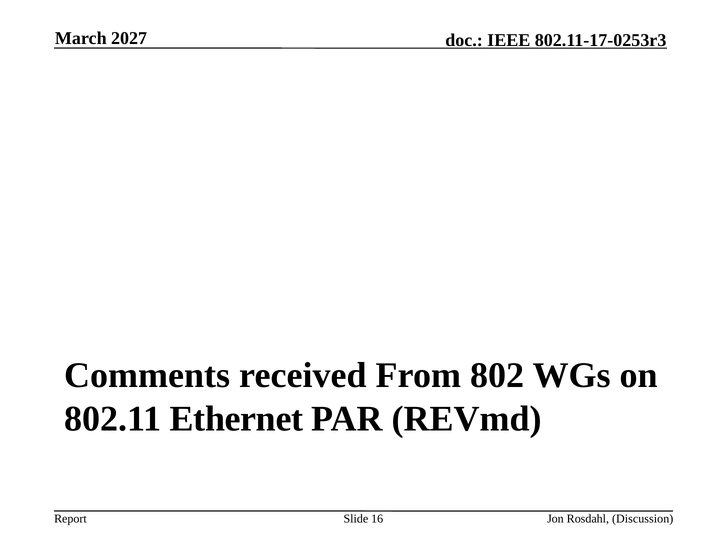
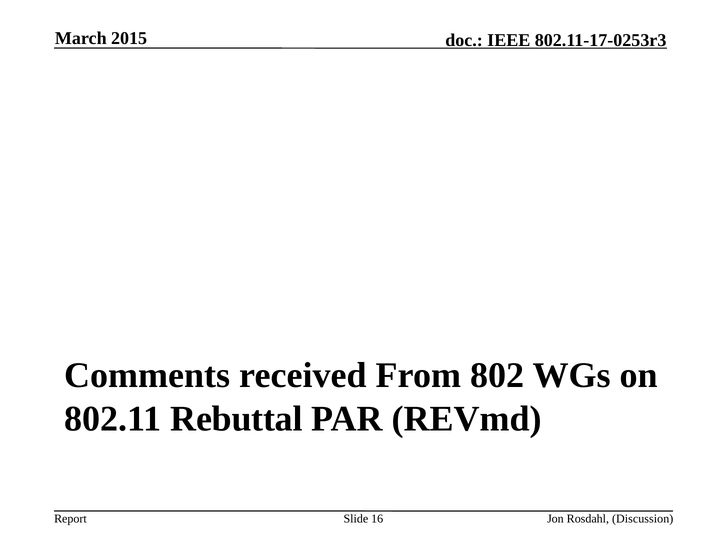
2027: 2027 -> 2015 (129, 38)
Ethernet: Ethernet -> Rebuttal (236, 419)
